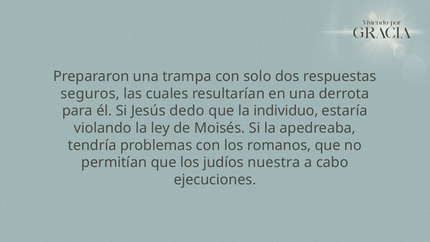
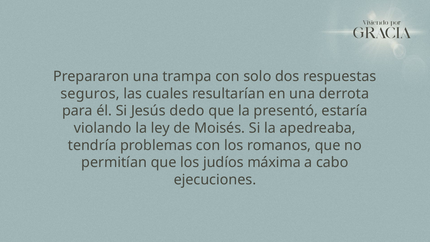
individuo: individuo -> presentó (286, 111)
nuestra: nuestra -> máxima (274, 162)
